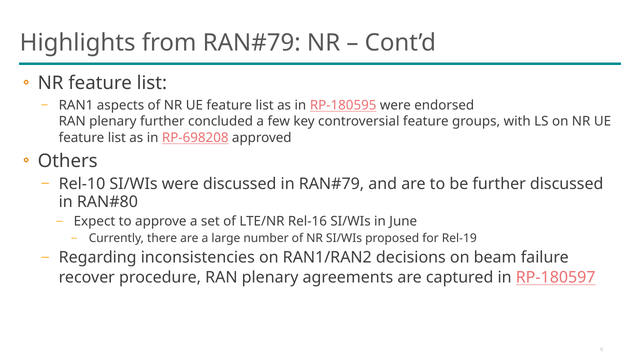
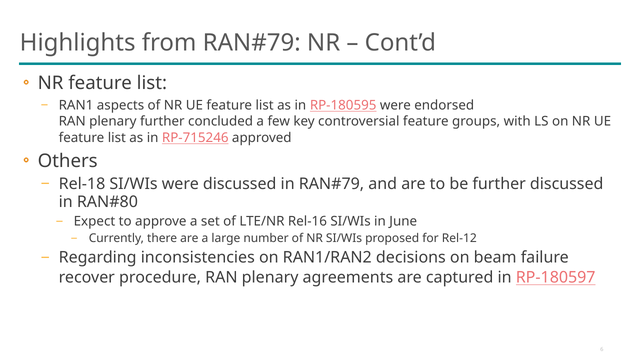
RP-698208: RP-698208 -> RP-715246 (195, 138)
Rel-10: Rel-10 -> Rel-18 (82, 184)
Rel-19: Rel-19 -> Rel-12 (459, 238)
